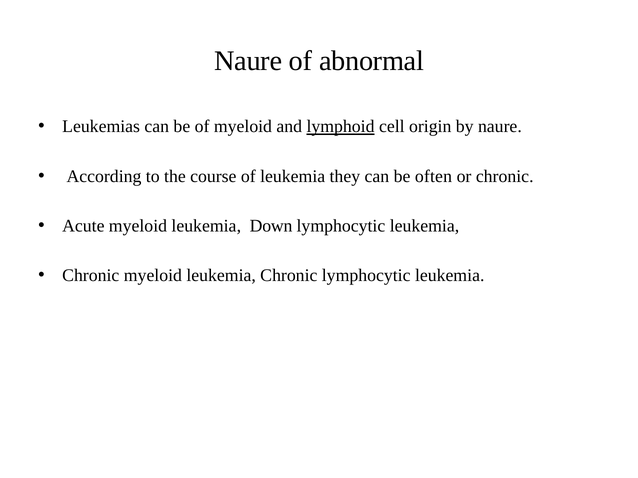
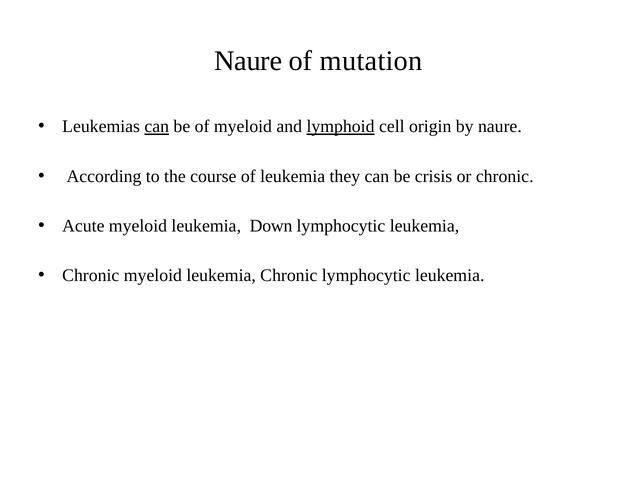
abnormal: abnormal -> mutation (371, 61)
can underline: none -> present (157, 127)
often: often -> crisis (434, 176)
